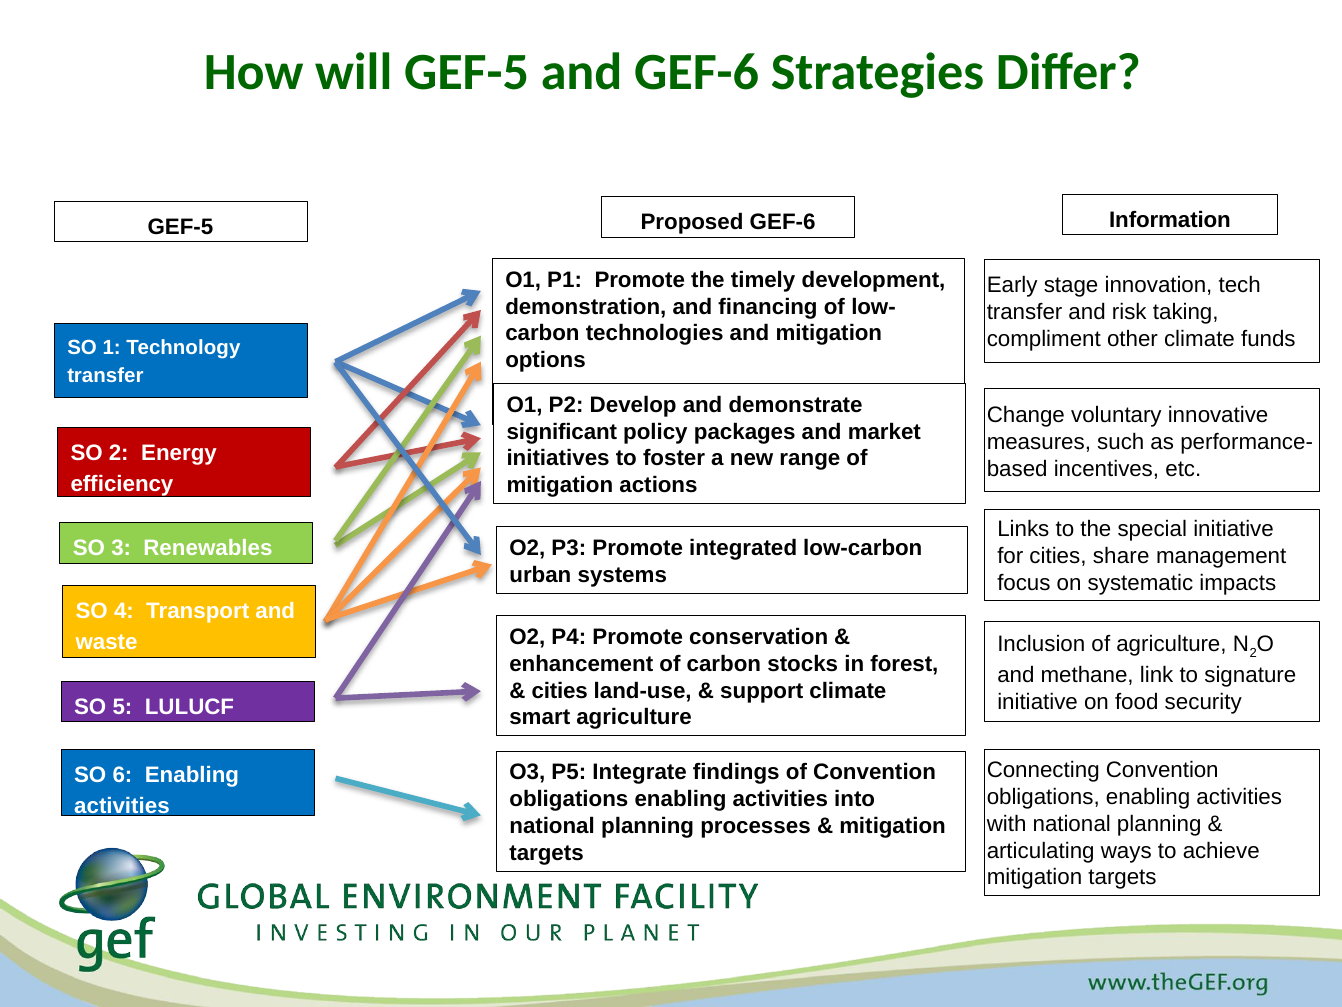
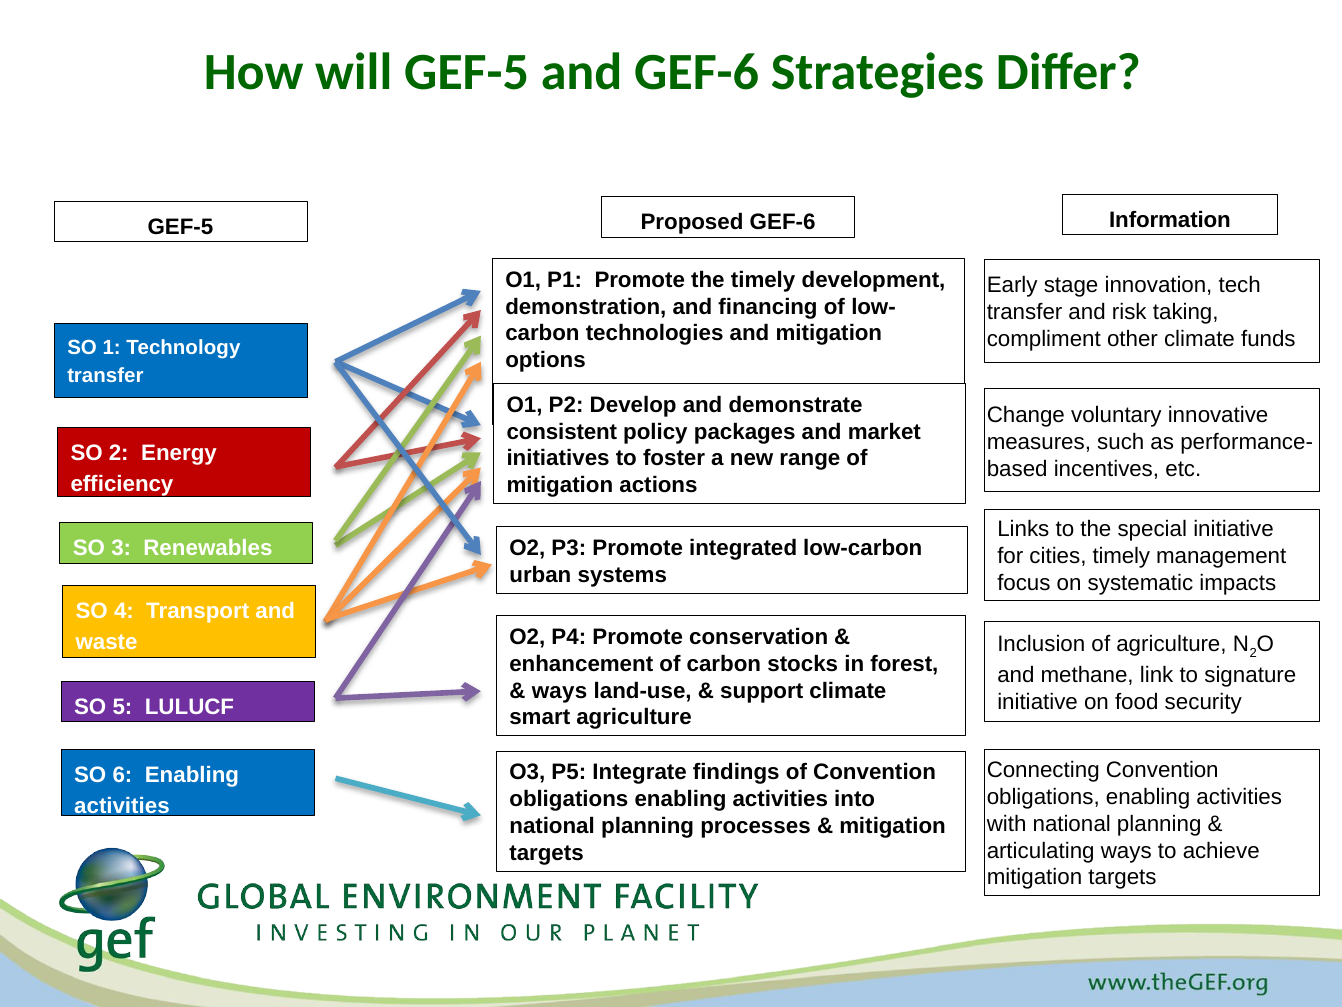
significant: significant -> consistent (562, 431)
cities share: share -> timely (1121, 556)
cities: cities -> ways (560, 690)
